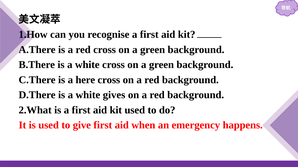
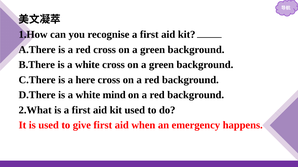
gives: gives -> mind (114, 95)
